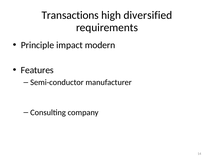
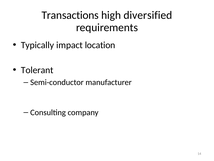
Principle: Principle -> Typically (37, 45)
modern: modern -> location (100, 45)
Features: Features -> Tolerant (37, 70)
